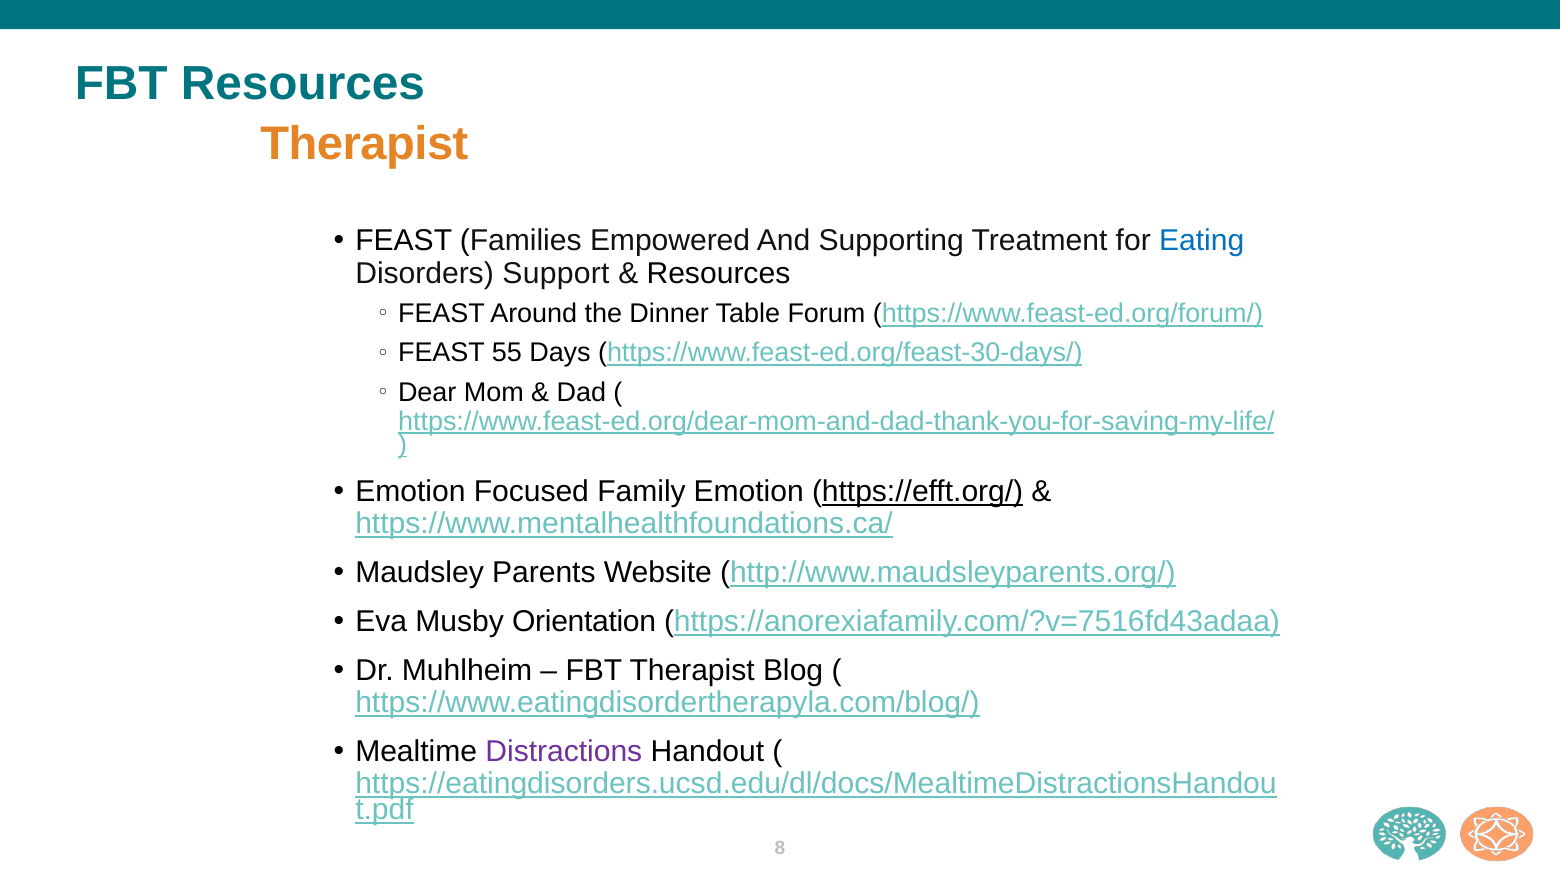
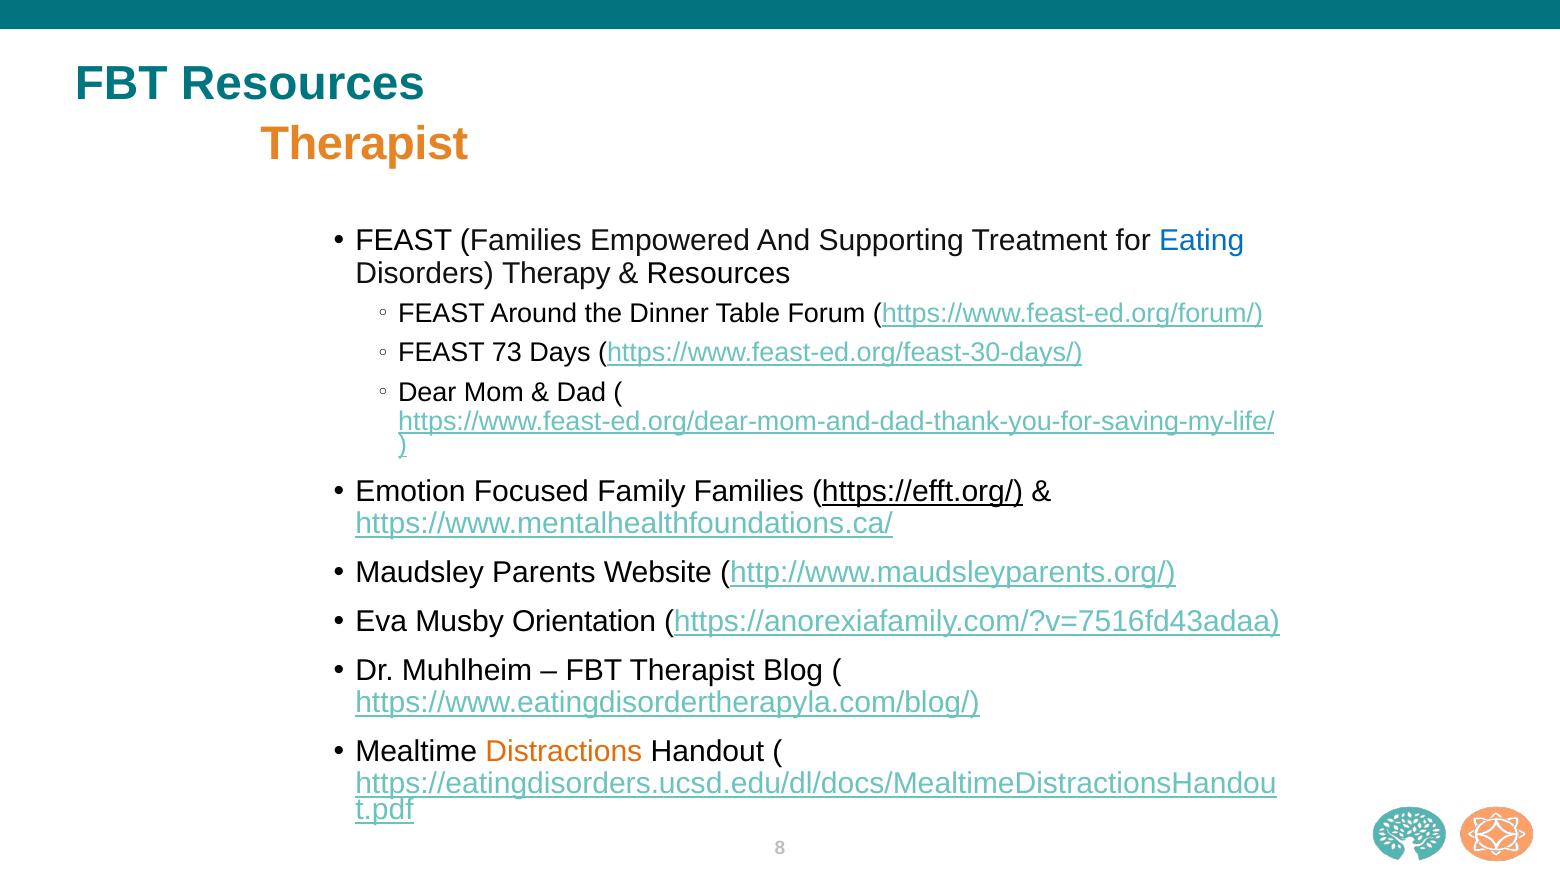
Support: Support -> Therapy (556, 273)
55: 55 -> 73 (507, 353)
Family Emotion: Emotion -> Families (749, 492)
Distractions colour: purple -> orange (564, 752)
